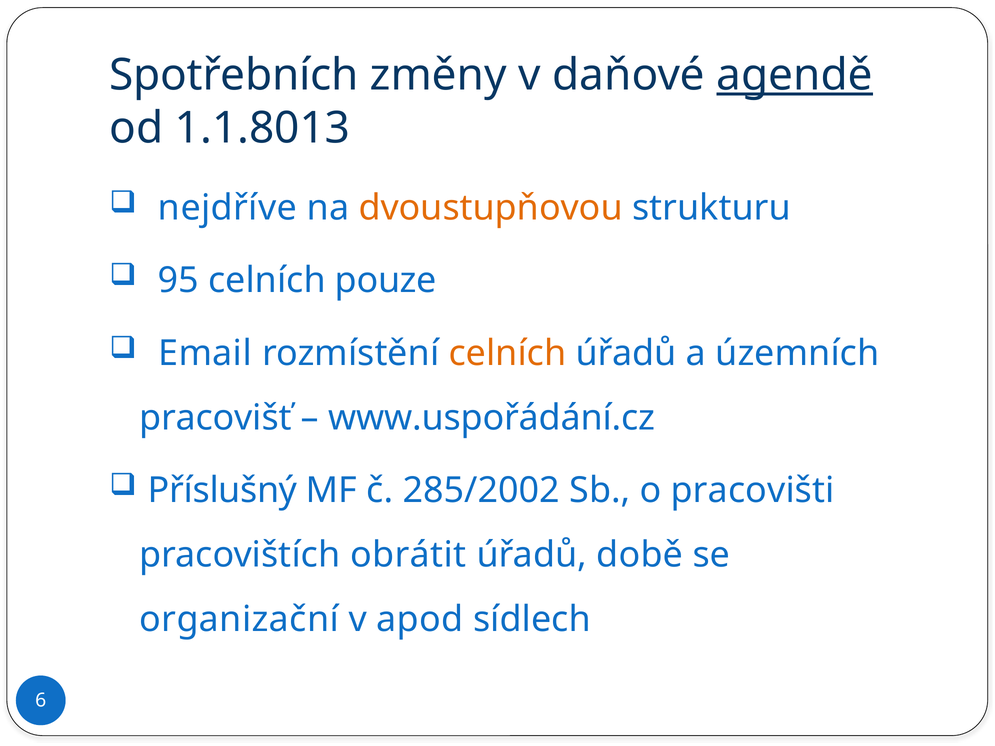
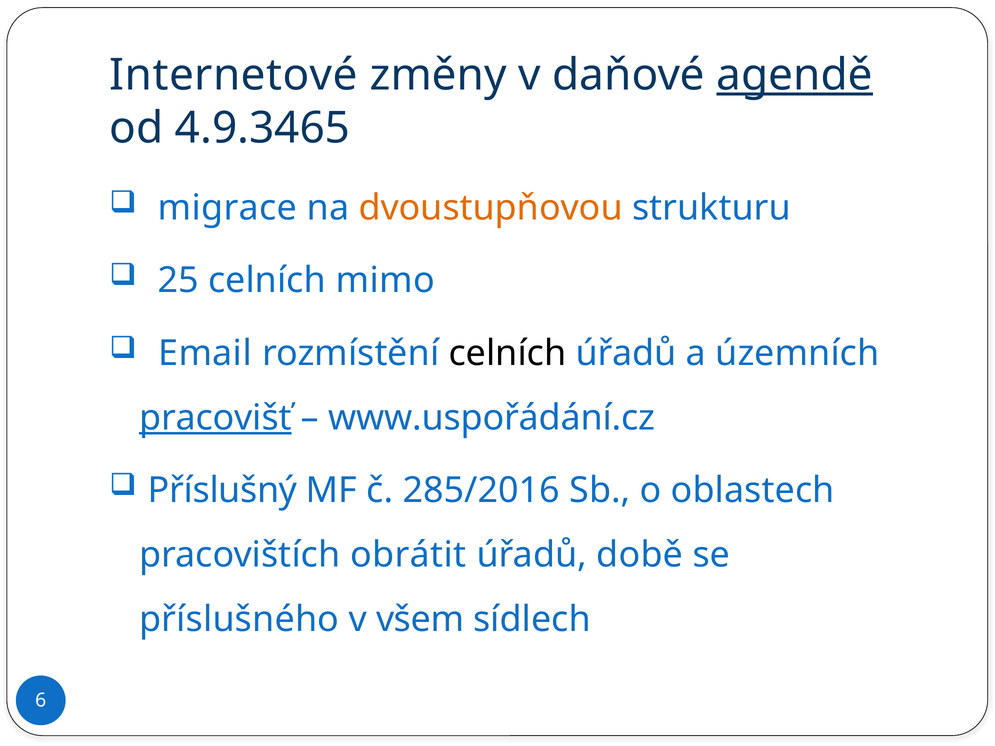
Spotřebních: Spotřebních -> Internetové (234, 75)
1.1.8013: 1.1.8013 -> 4.9.3465 (263, 128)
nejdříve: nejdříve -> migrace (227, 208)
95: 95 -> 25 (178, 281)
pouze: pouze -> mimo (385, 281)
celních colour: orange -> black (507, 353)
pracovišť underline: none -> present (215, 418)
285/2002: 285/2002 -> 285/2016 (481, 491)
pracovišti: pracovišti -> oblastech (753, 491)
organizační: organizační -> příslušného (239, 620)
apod: apod -> všem (420, 620)
